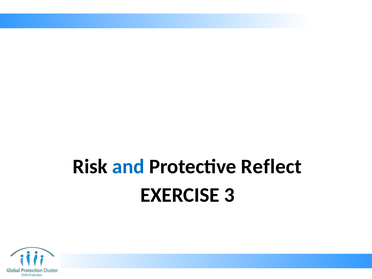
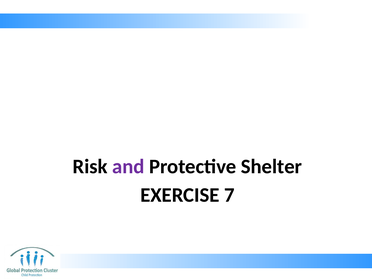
and colour: blue -> purple (128, 166)
Reflect: Reflect -> Shelter (271, 166)
3: 3 -> 7 (229, 195)
